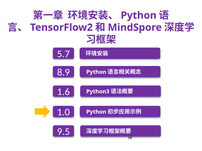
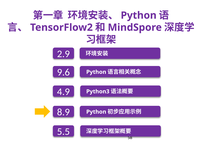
5.7: 5.7 -> 2.9 (63, 54)
8.9: 8.9 -> 9.6 (63, 73)
1.6: 1.6 -> 4.9 (63, 92)
1.0: 1.0 -> 8.9 (63, 112)
9.5: 9.5 -> 5.5 (63, 132)
